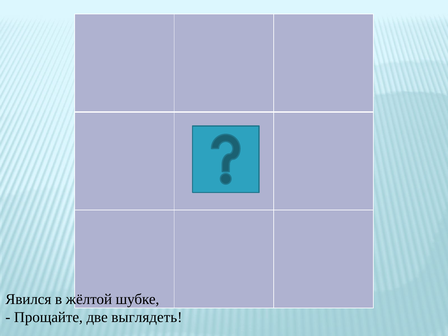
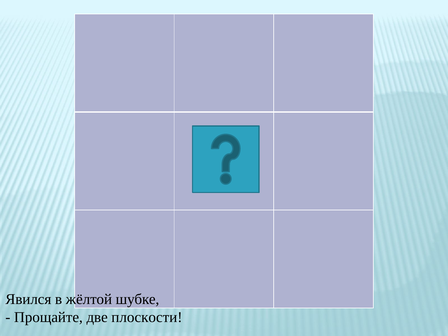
выглядеть: выглядеть -> плоскости (147, 317)
